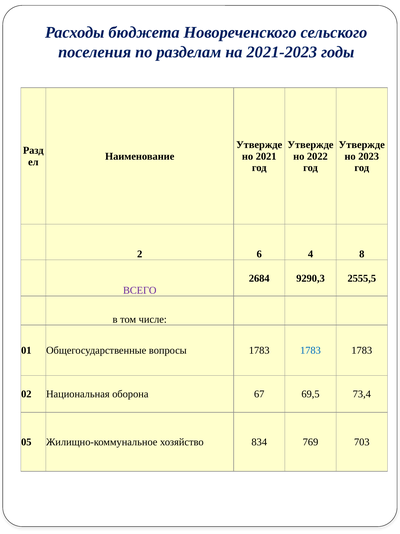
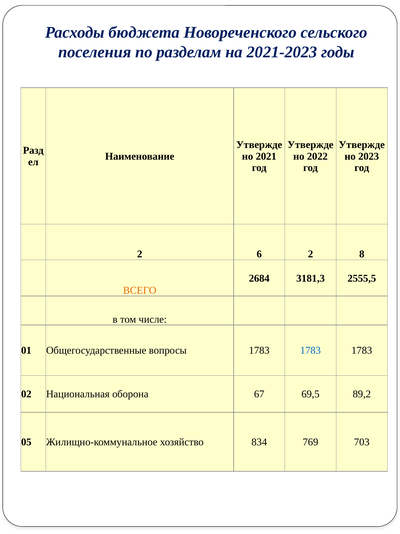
6 4: 4 -> 2 (311, 254)
9290,3: 9290,3 -> 3181,3 (311, 278)
ВСЕГО colour: purple -> orange (140, 290)
73,4: 73,4 -> 89,2 (362, 394)
